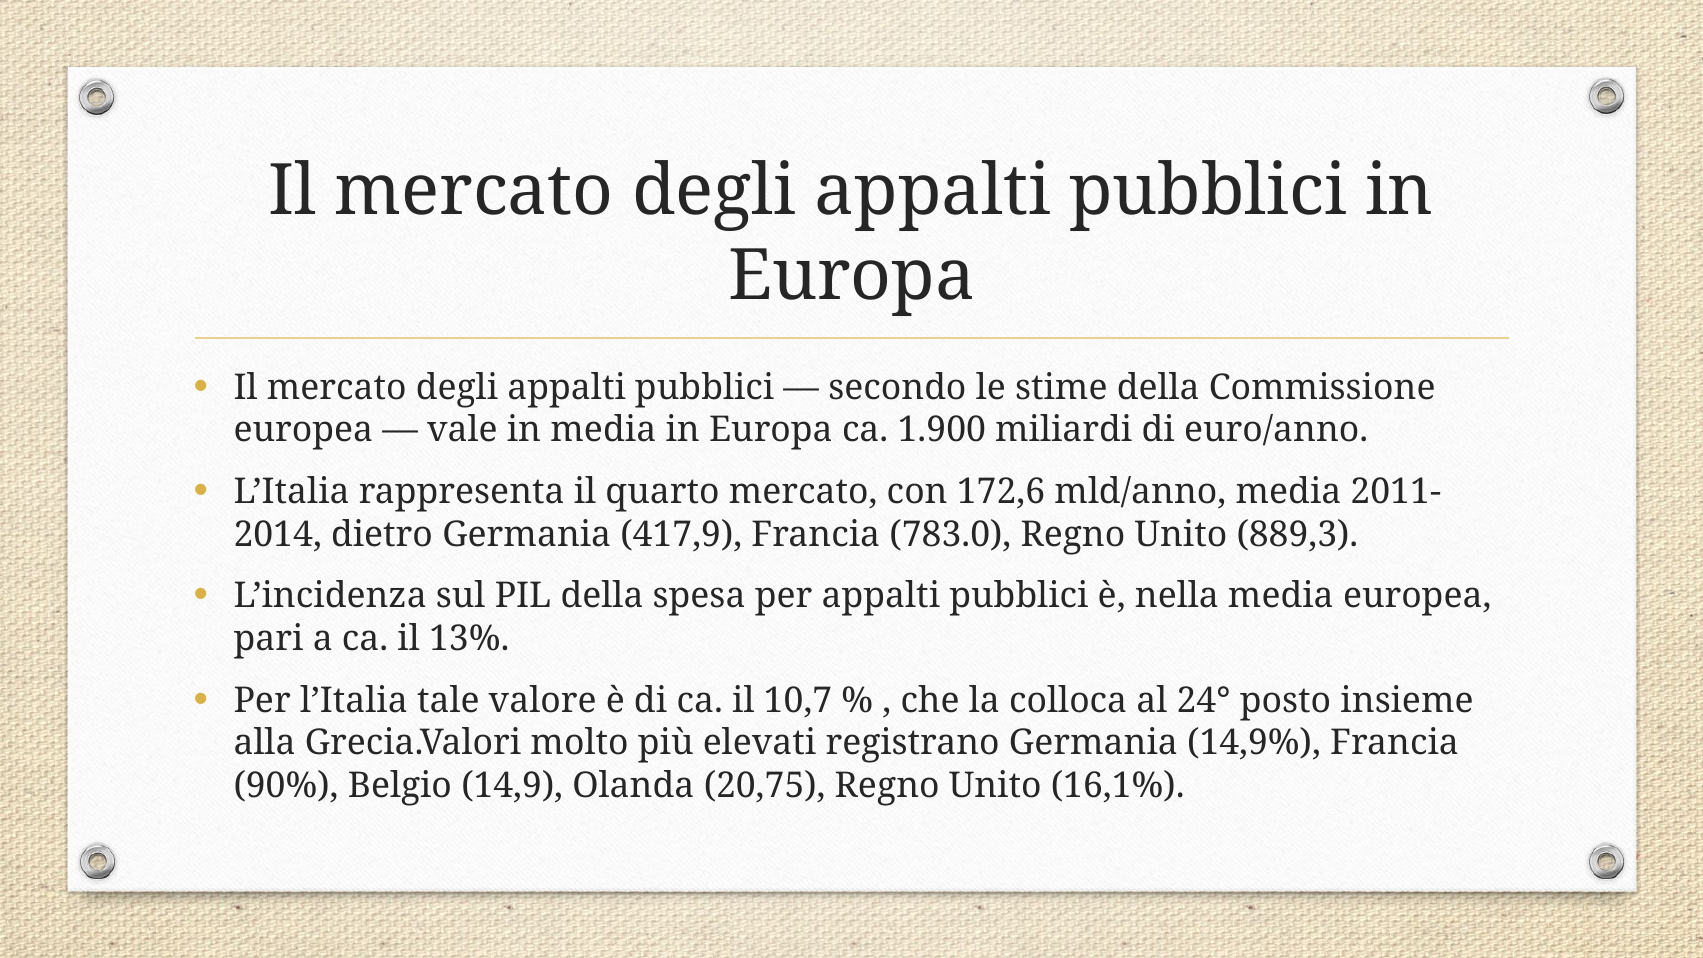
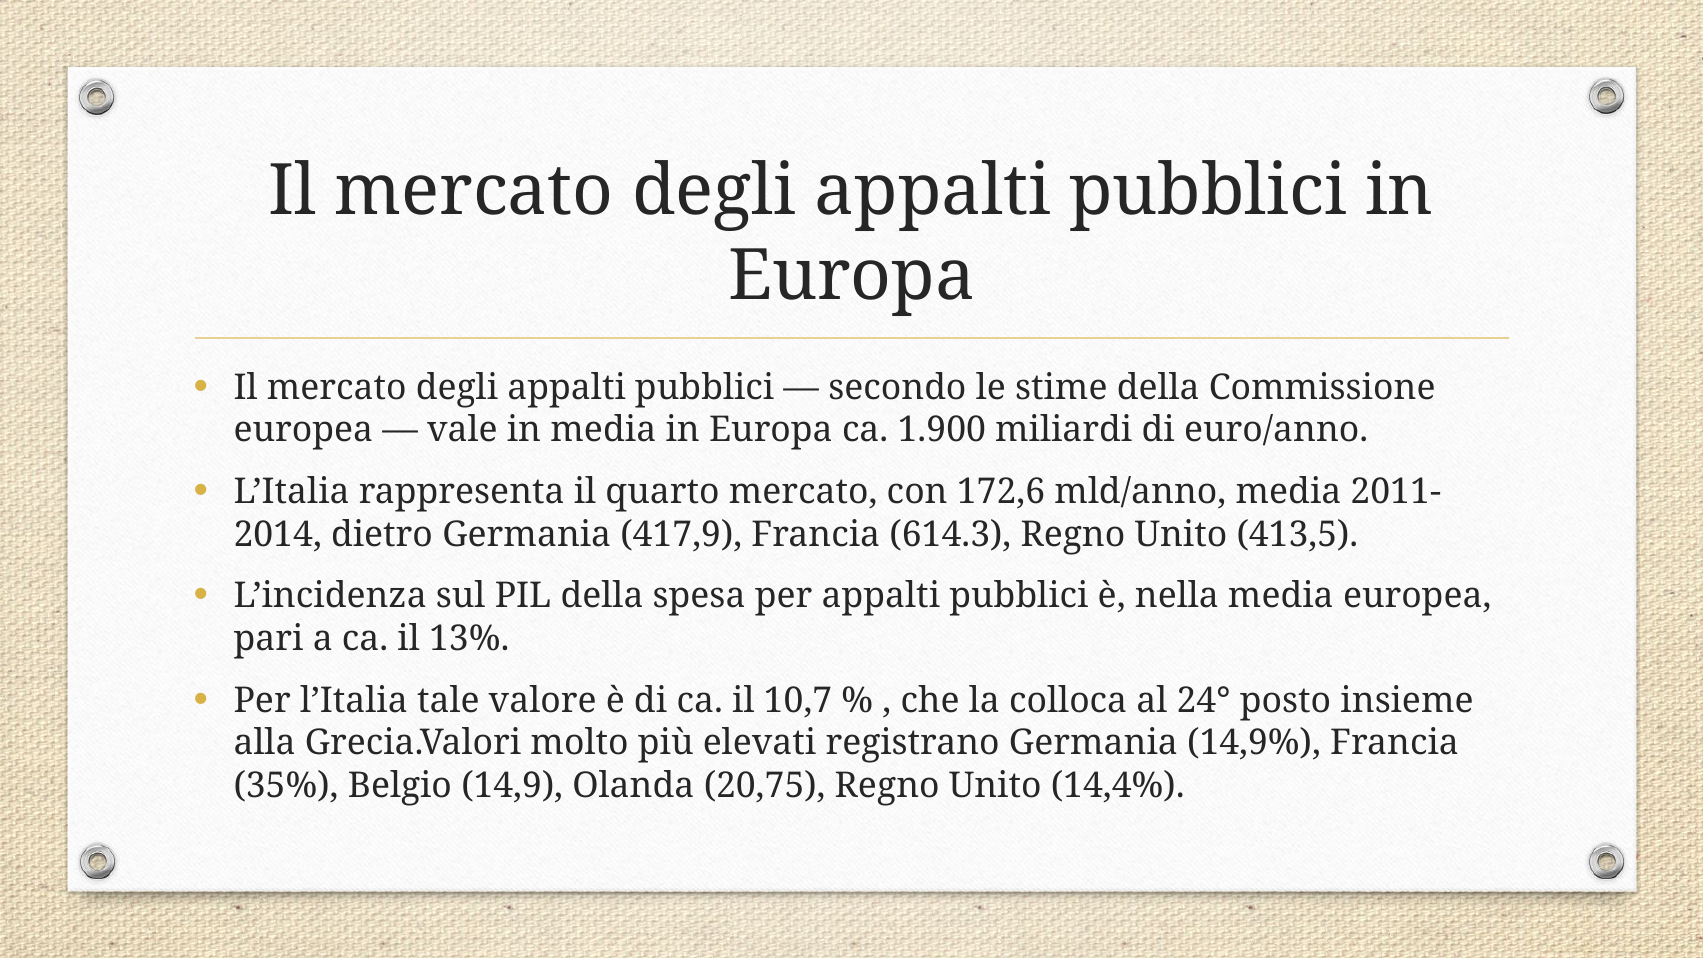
783.0: 783.0 -> 614.3 (950, 534)
889,3: 889,3 -> 413,5 (1297, 534)
90%: 90% -> 35% (286, 786)
16,1%: 16,1% -> 14,4% (1118, 786)
